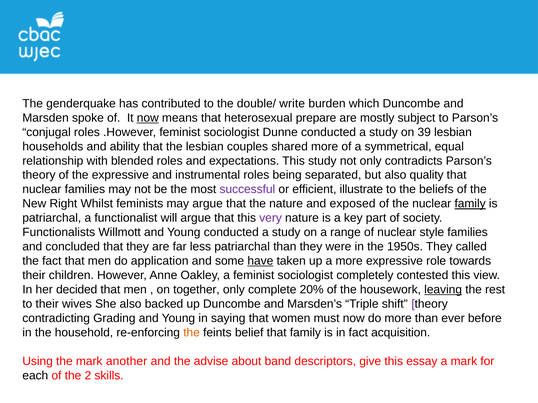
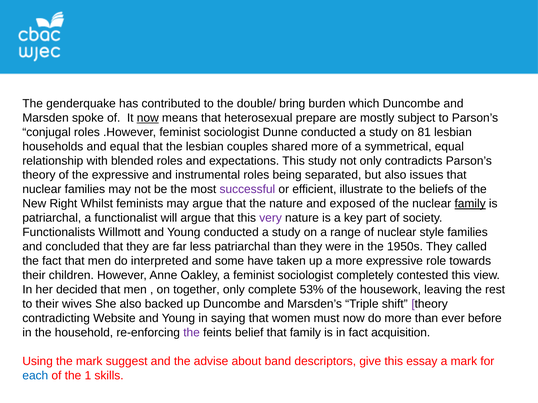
write: write -> bring (292, 104)
39: 39 -> 81 (424, 132)
and ability: ability -> equal (125, 147)
quality: quality -> issues (427, 175)
application: application -> interpreted (160, 261)
have underline: present -> none (260, 261)
20%: 20% -> 53% (312, 290)
leaving underline: present -> none (443, 290)
Grading: Grading -> Website (114, 319)
the colour: orange -> purple (192, 333)
another: another -> suggest (127, 362)
each colour: black -> blue (35, 376)
2: 2 -> 1 (88, 376)
